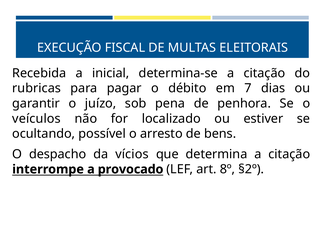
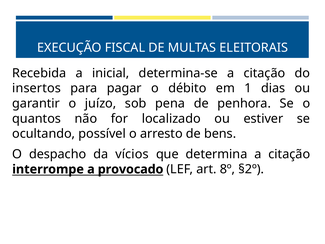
rubricas: rubricas -> insertos (37, 88)
7: 7 -> 1 (248, 88)
veículos: veículos -> quantos (37, 118)
